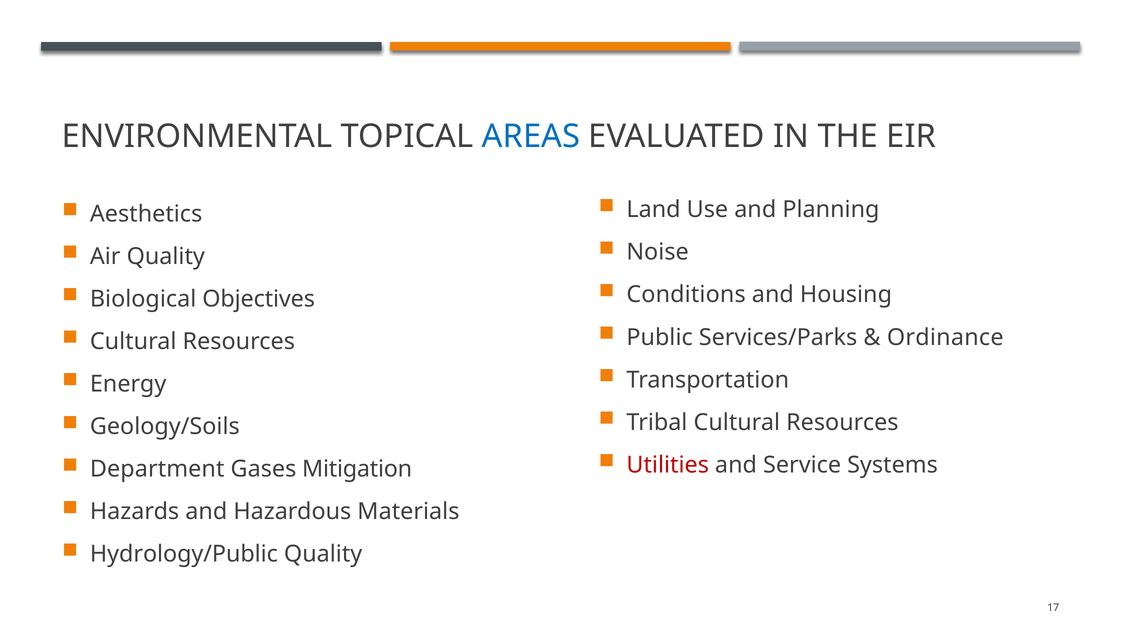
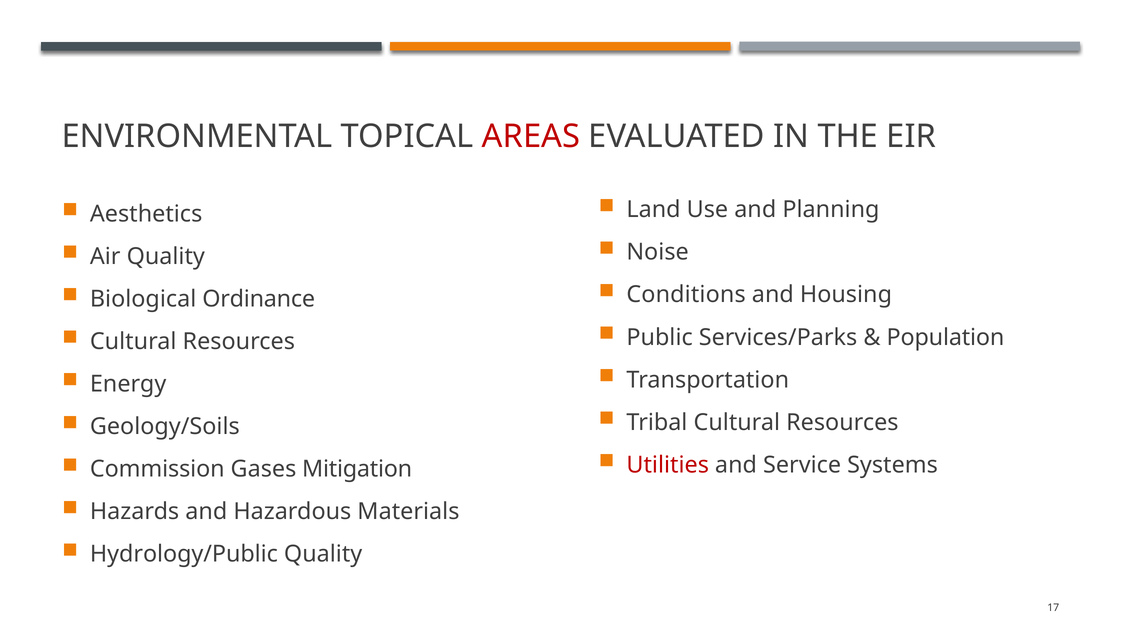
AREAS colour: blue -> red (531, 136)
Objectives: Objectives -> Ordinance (259, 299)
Ordinance: Ordinance -> Population (945, 337)
Department: Department -> Commission (157, 469)
